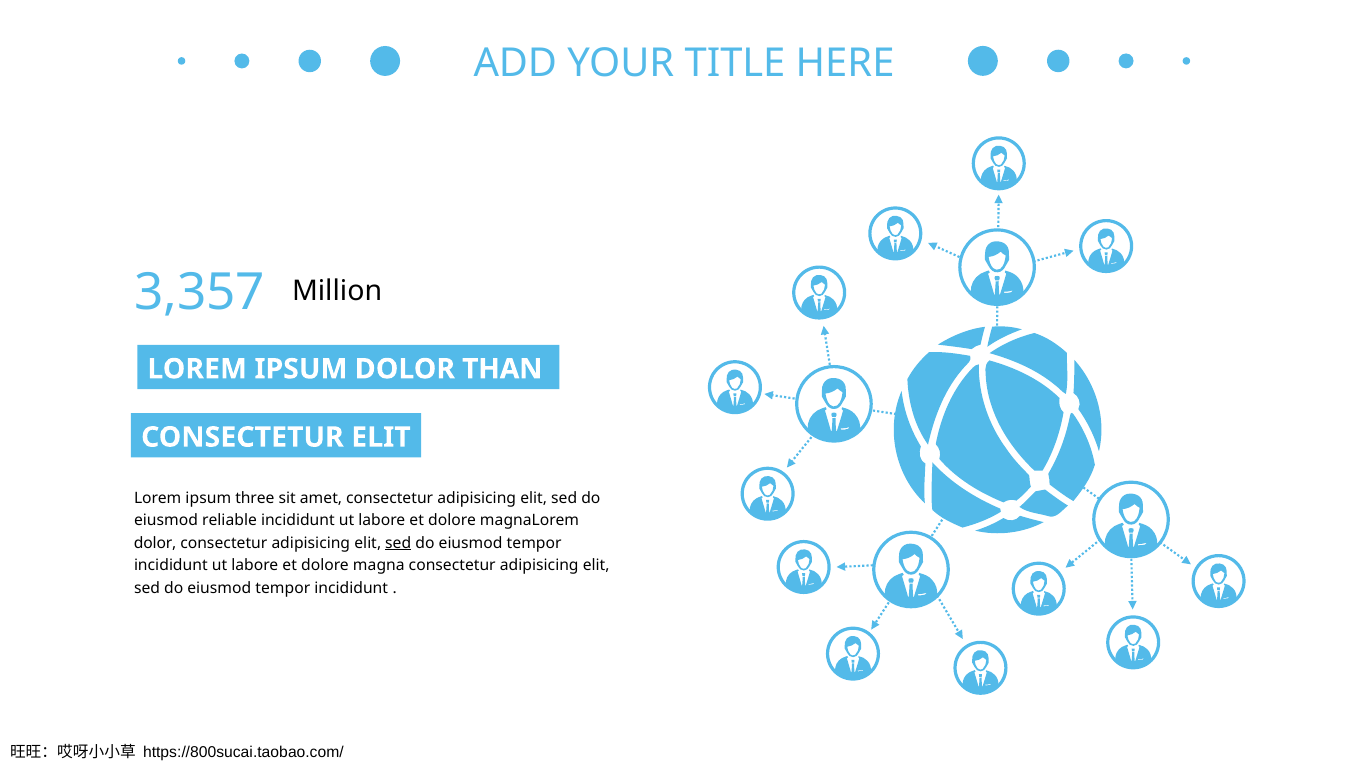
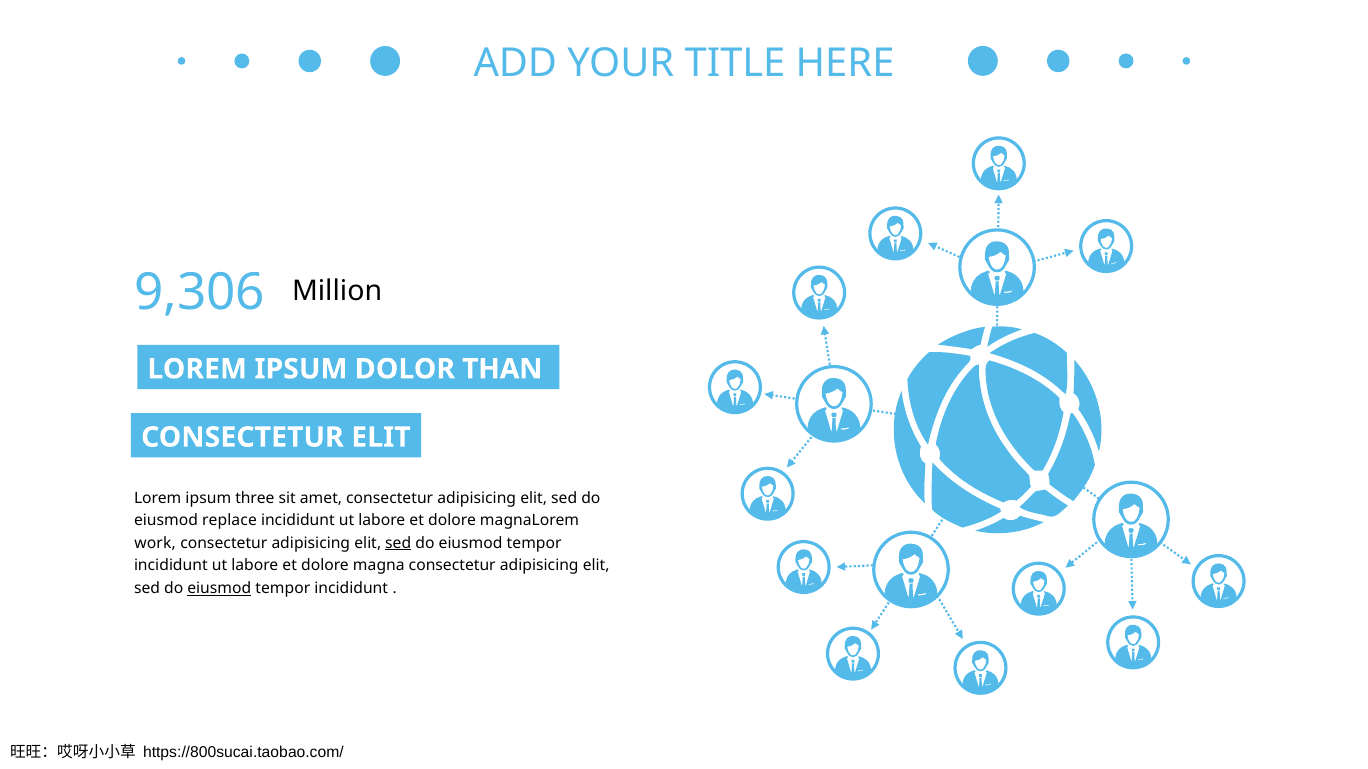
3,357: 3,357 -> 9,306 (200, 293)
reliable: reliable -> replace (229, 521)
dolor: dolor -> work (155, 544)
eiusmod underline: none -> present (219, 589)
